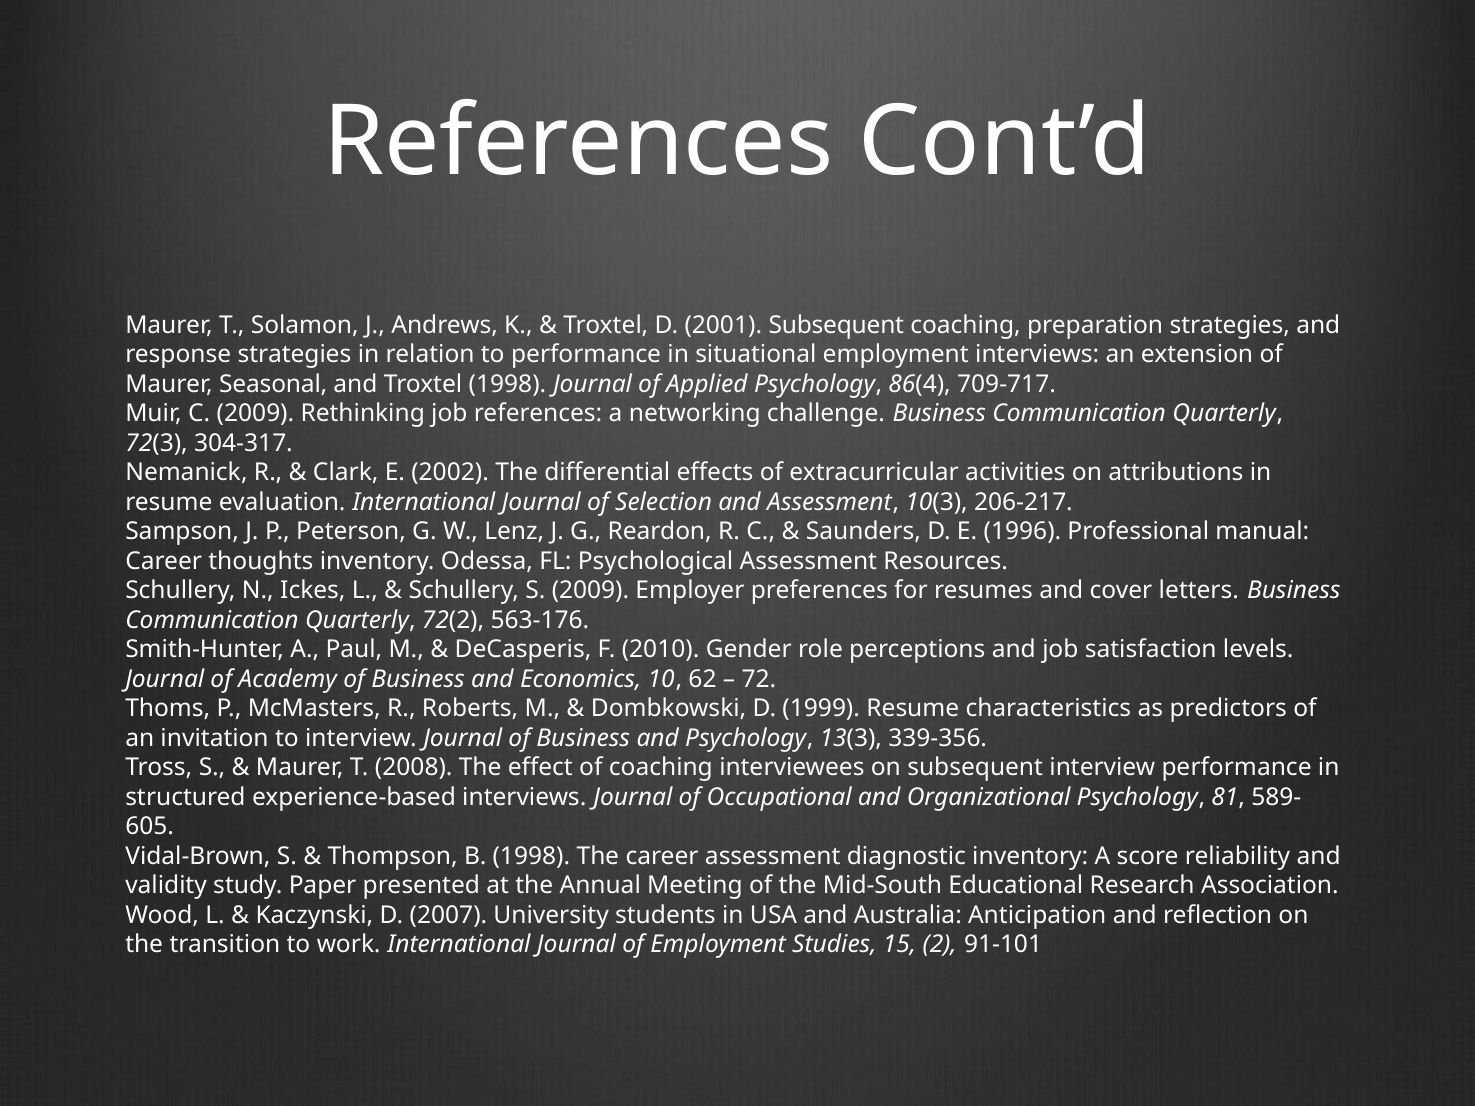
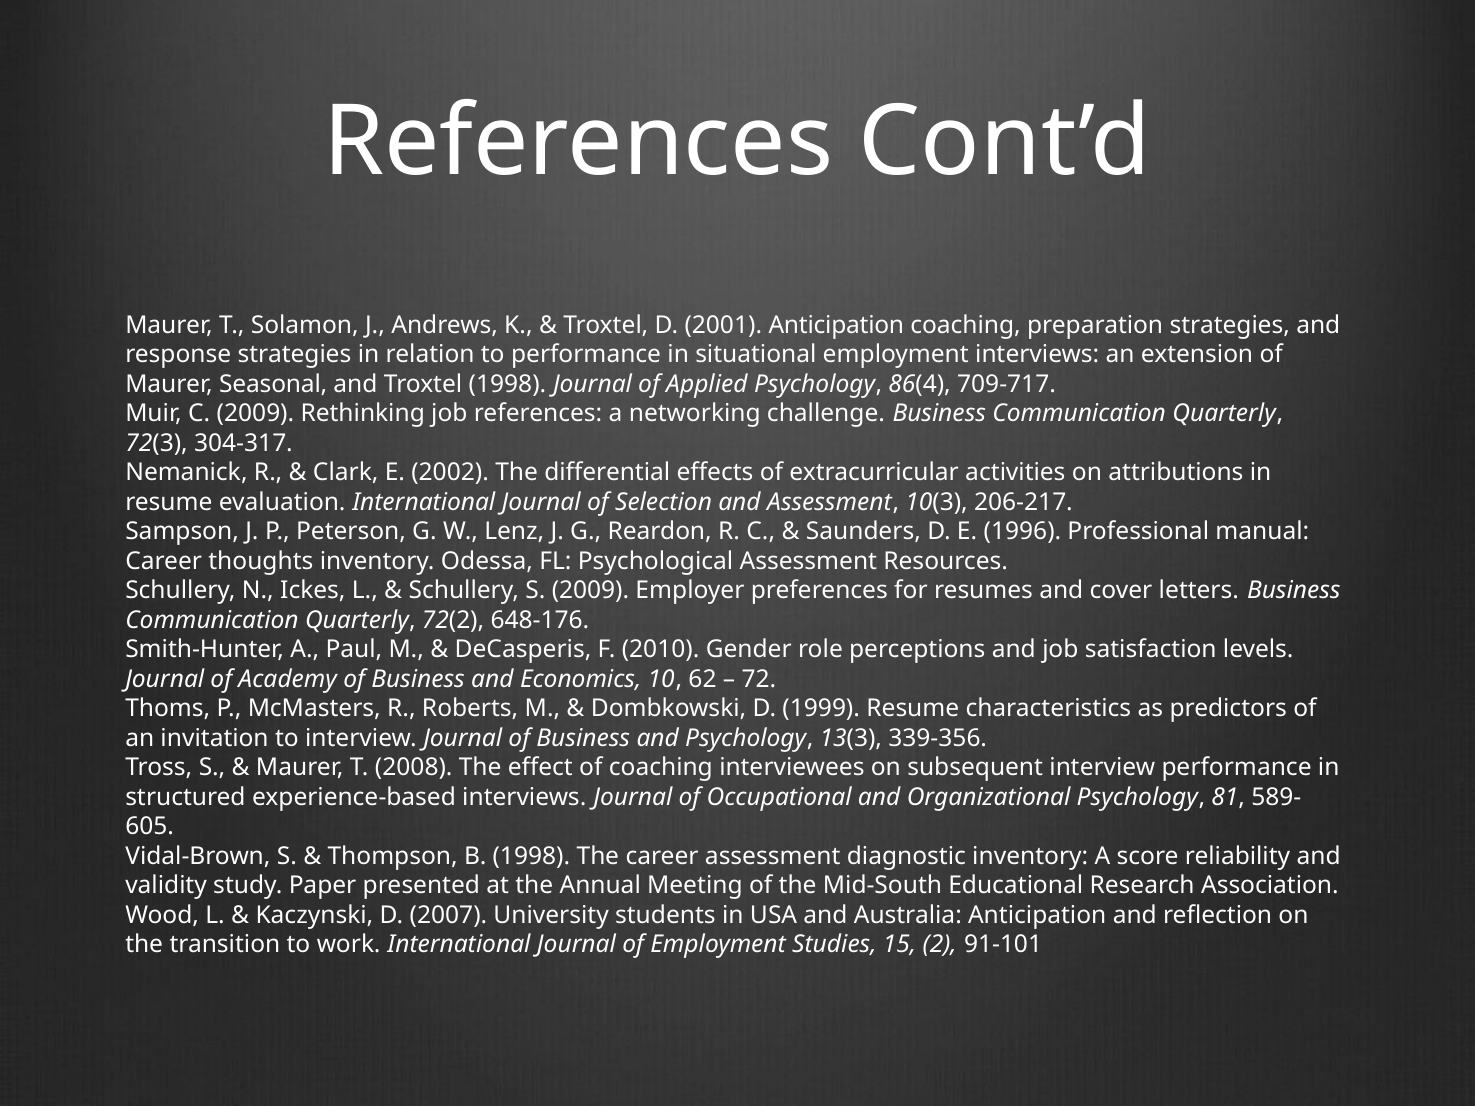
2001 Subsequent: Subsequent -> Anticipation (836, 325)
563-176: 563-176 -> 648-176 (540, 620)
